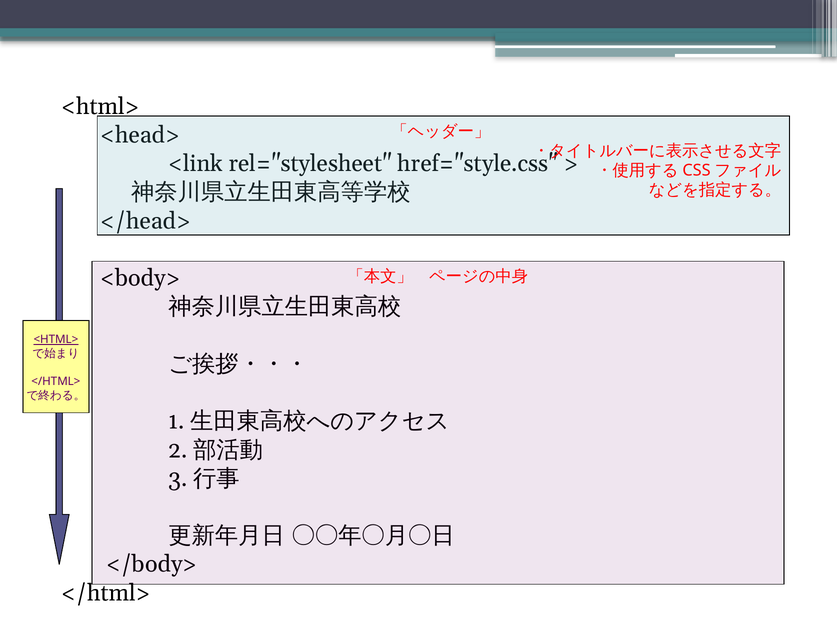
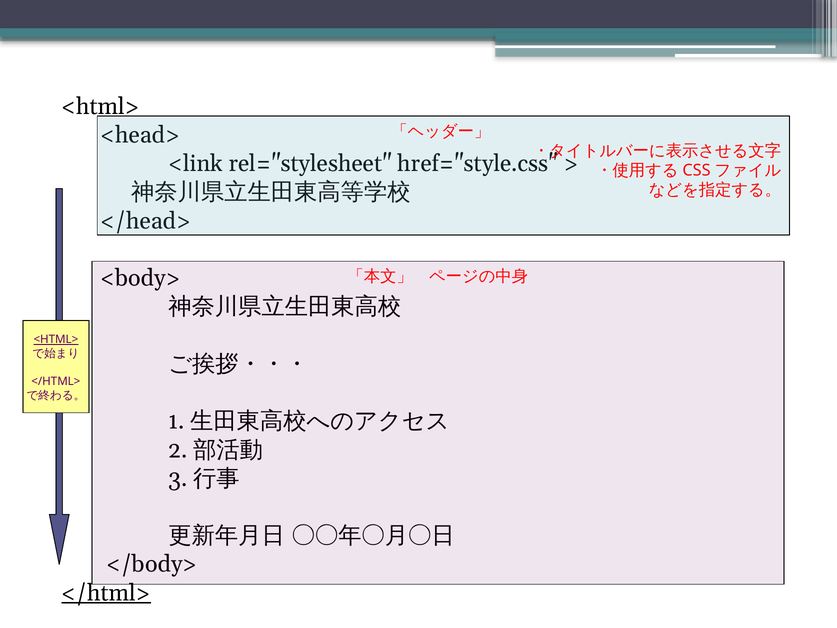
</html> underline: none -> present (106, 593)
